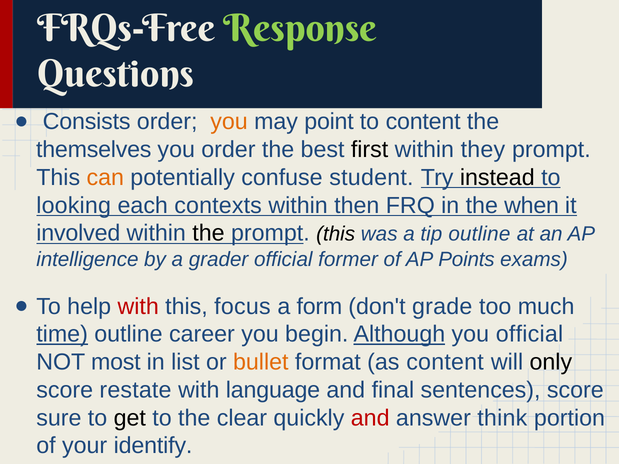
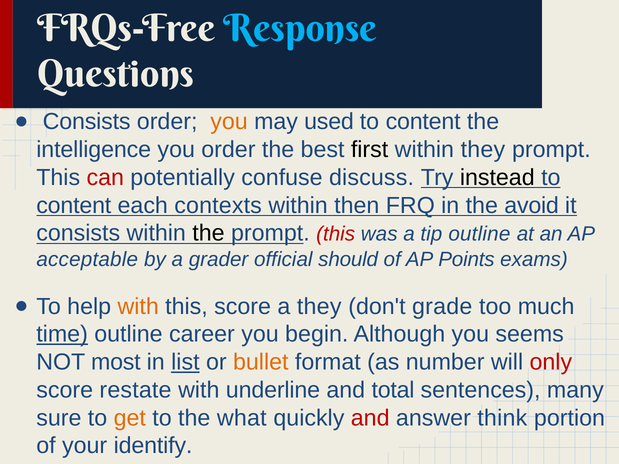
Response colour: light green -> light blue (300, 29)
point: point -> used (329, 122)
themselves: themselves -> intelligence (94, 150)
can colour: orange -> red (105, 178)
student: student -> discuss (371, 178)
looking: looking -> content (74, 205)
when: when -> avoid (532, 205)
involved: involved -> consists (78, 233)
this colour: black -> red (336, 234)
intelligence: intelligence -> acceptable (87, 259)
former: former -> should (348, 259)
with colour: red -> orange (138, 307)
this focus: focus -> score (243, 307)
a form: form -> they (319, 307)
Although underline: present -> none (399, 334)
you official: official -> seems (530, 334)
list underline: none -> present (185, 362)
as content: content -> number (445, 362)
only colour: black -> red (551, 362)
language: language -> underline (273, 390)
final: final -> total (393, 390)
sentences score: score -> many (575, 390)
get colour: black -> orange (130, 418)
clear: clear -> what (242, 418)
